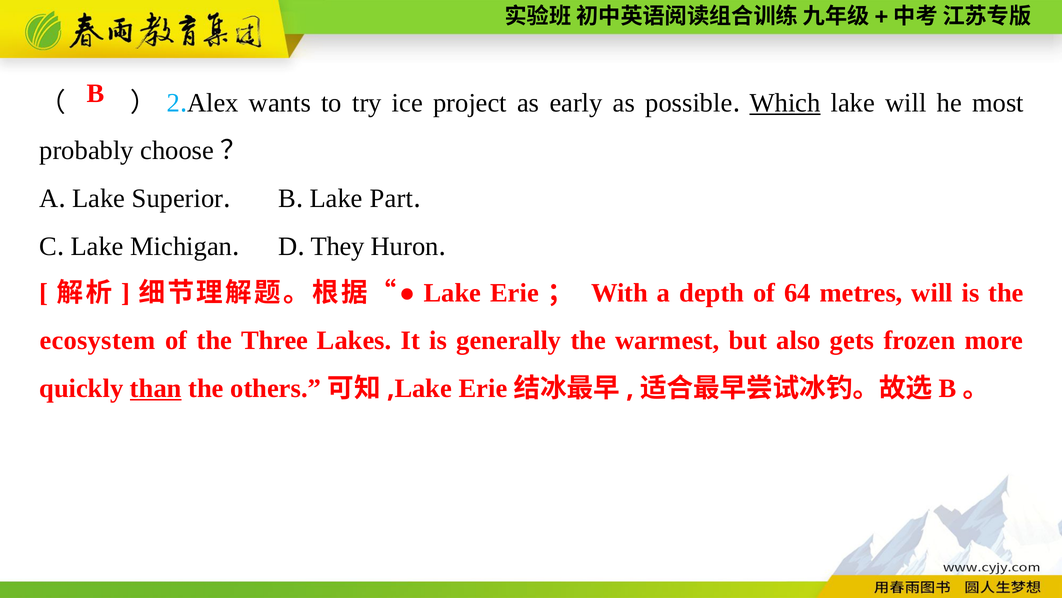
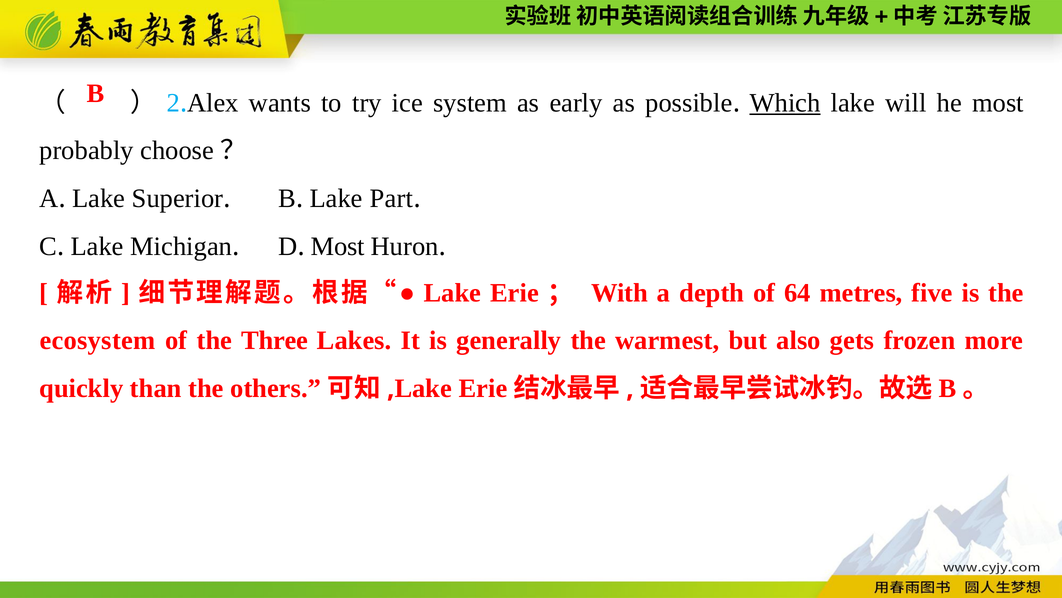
project: project -> system (470, 103)
They: They -> Most (338, 246)
metres will: will -> five (932, 293)
than underline: present -> none (156, 388)
